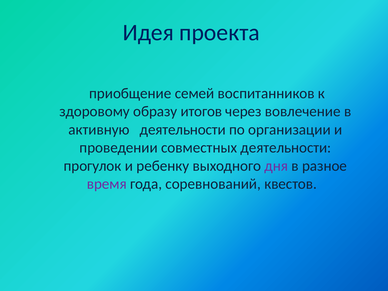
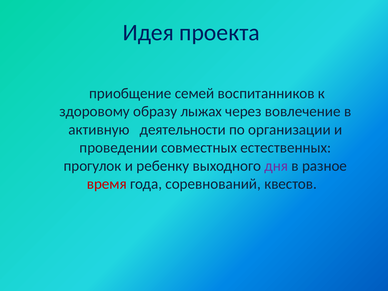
итогов: итогов -> лыжах (201, 112)
совместных деятельности: деятельности -> естественных (286, 148)
время colour: purple -> red (107, 184)
